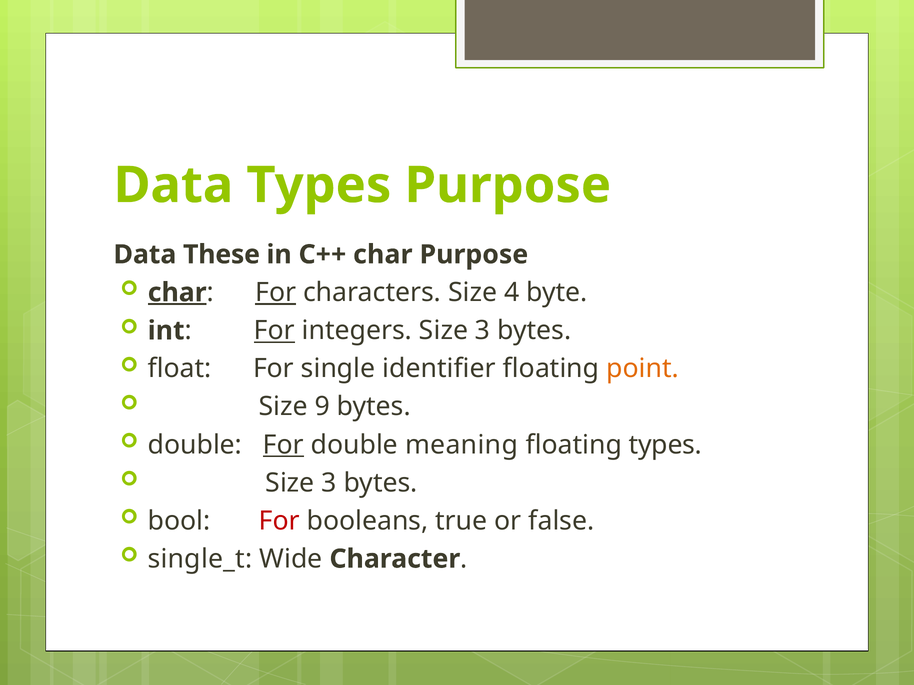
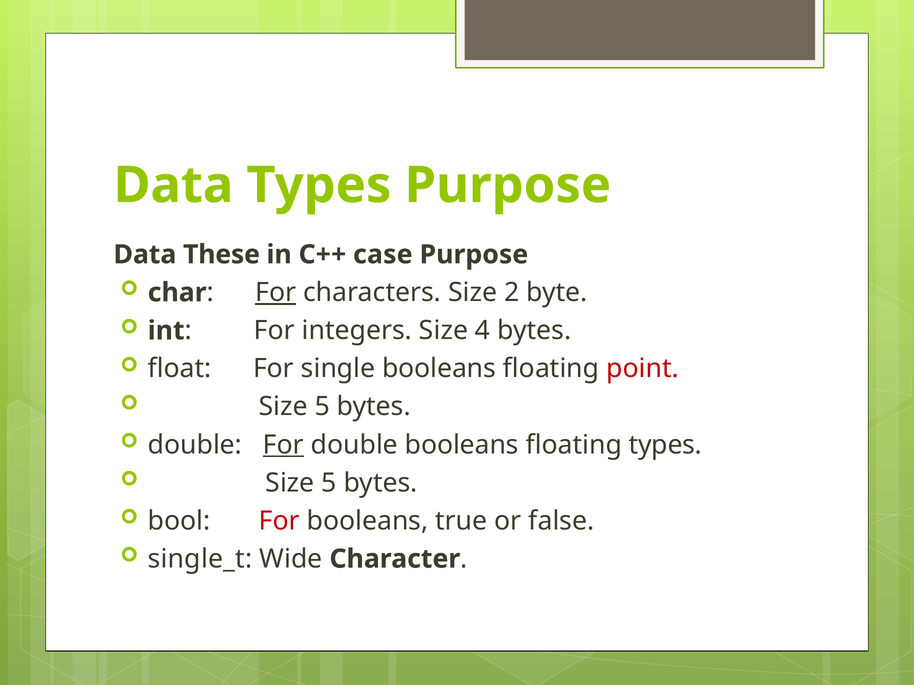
C++ char: char -> case (383, 255)
char underline: present -> none (177, 293)
4: 4 -> 2 (512, 293)
For underline: present -> none (274, 331)
integers Size 3: 3 -> 4 (483, 331)
single identifier: identifier -> booleans (439, 369)
point colour: orange -> red (643, 369)
9: 9 -> 5 (322, 407)
double meaning: meaning -> booleans (462, 445)
3: 3 -> 5 (329, 483)
